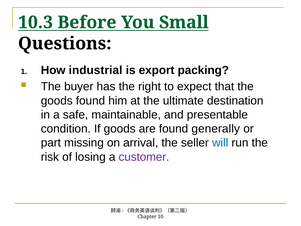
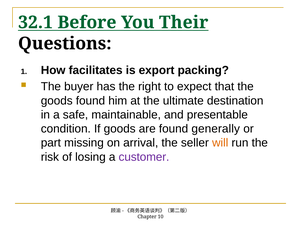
10.3: 10.3 -> 32.1 (35, 22)
Small: Small -> Their (184, 22)
industrial: industrial -> facilitates (96, 70)
will colour: blue -> orange (220, 143)
